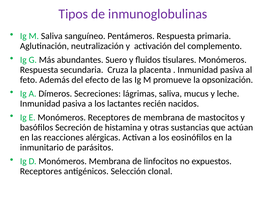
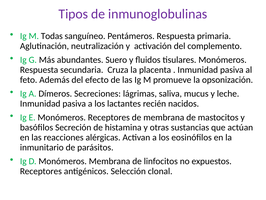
M Saliva: Saliva -> Todas (52, 36)
